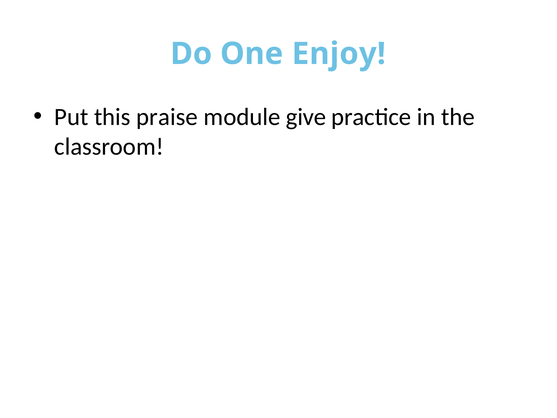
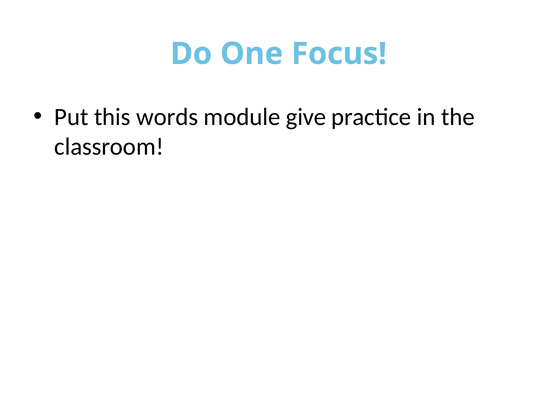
Enjoy: Enjoy -> Focus (339, 54)
praise: praise -> words (167, 117)
